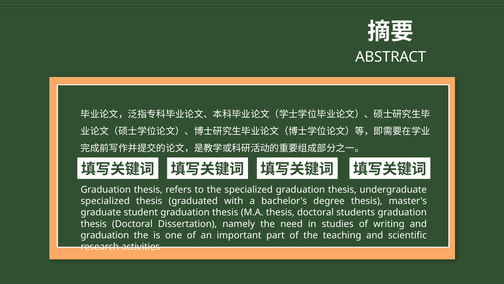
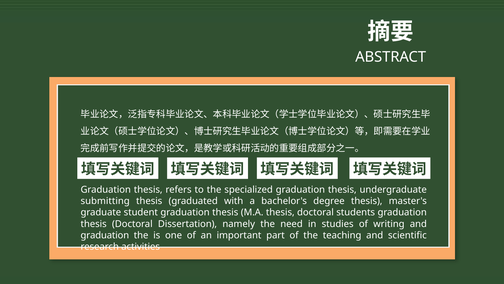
specialized: specialized -> submitting (105, 201)
